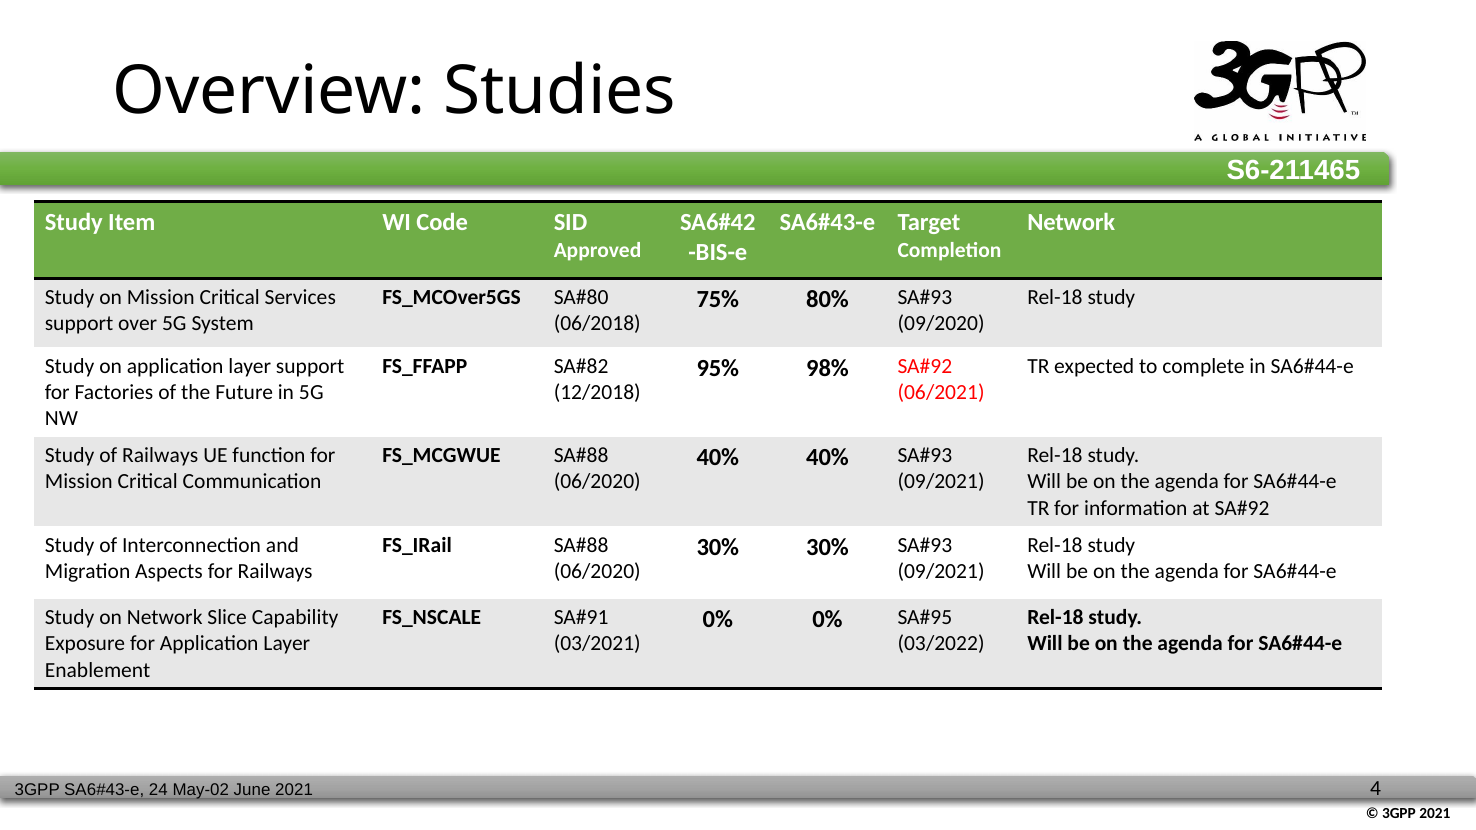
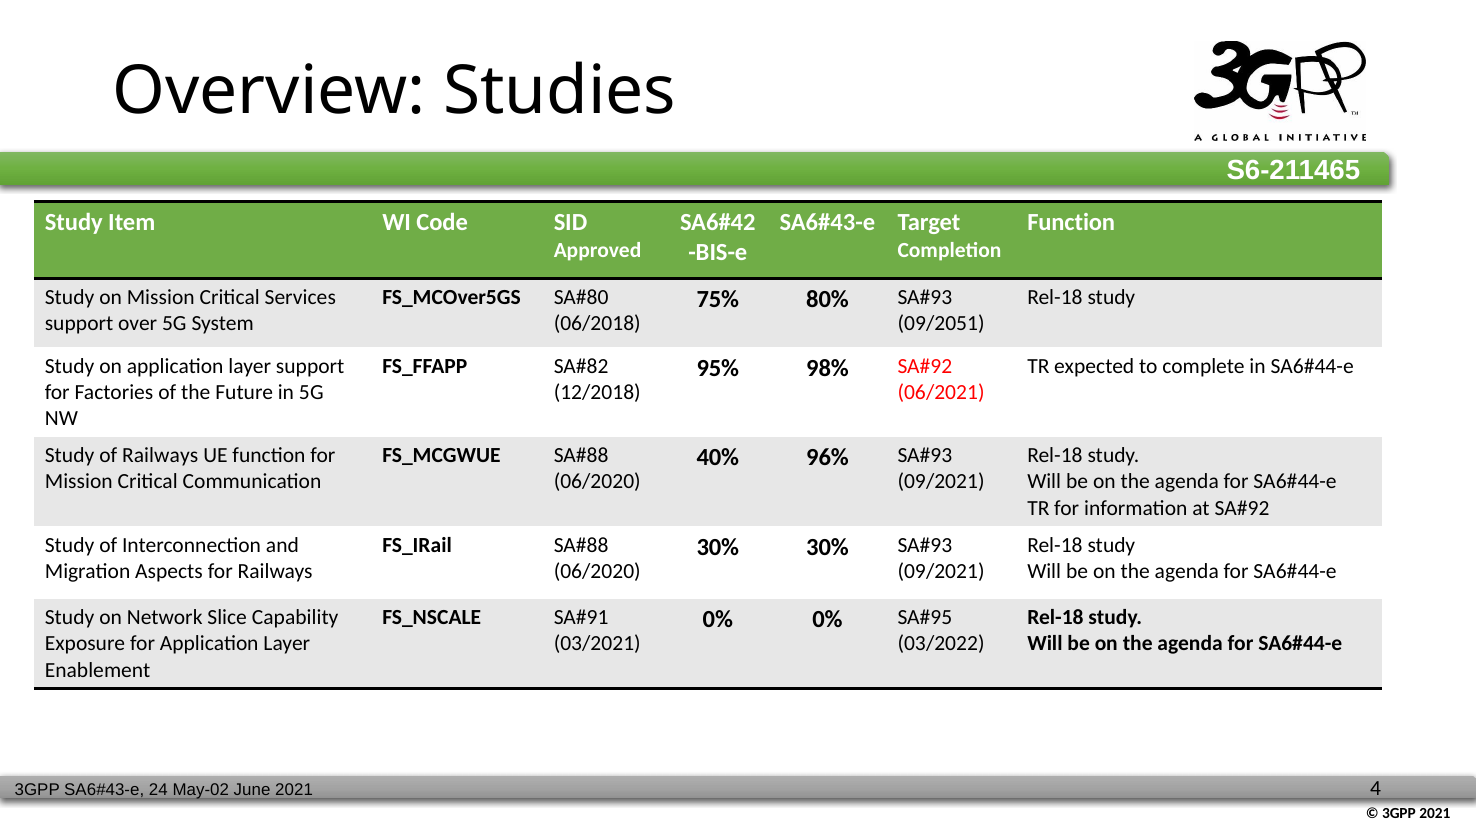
Network: Network -> Function (1071, 222)
09/2020: 09/2020 -> 09/2051 (941, 324)
40% 40%: 40% -> 96% (827, 458)
